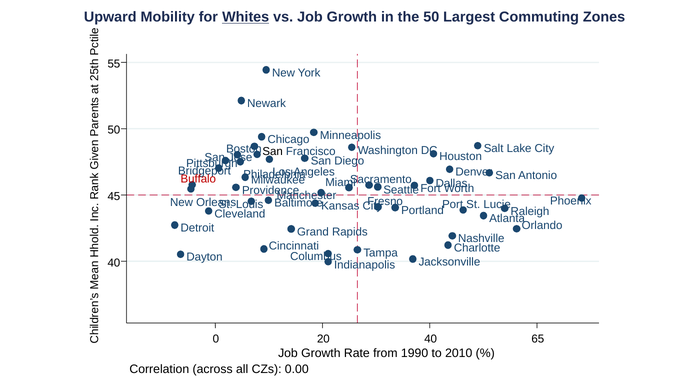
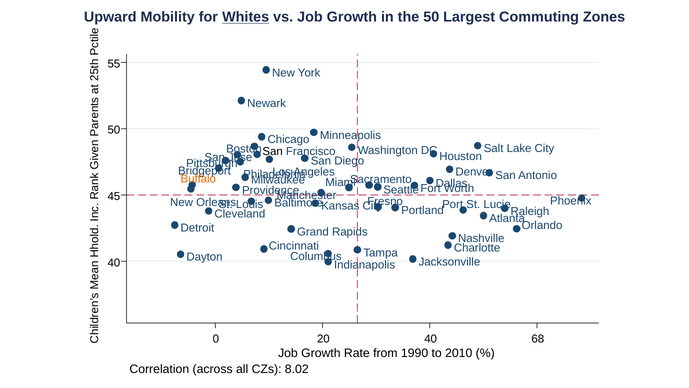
Buffalo colour: red -> orange (198, 179)
65: 65 -> 68 (538, 338)
0.00: 0.00 -> 8.02 (297, 369)
